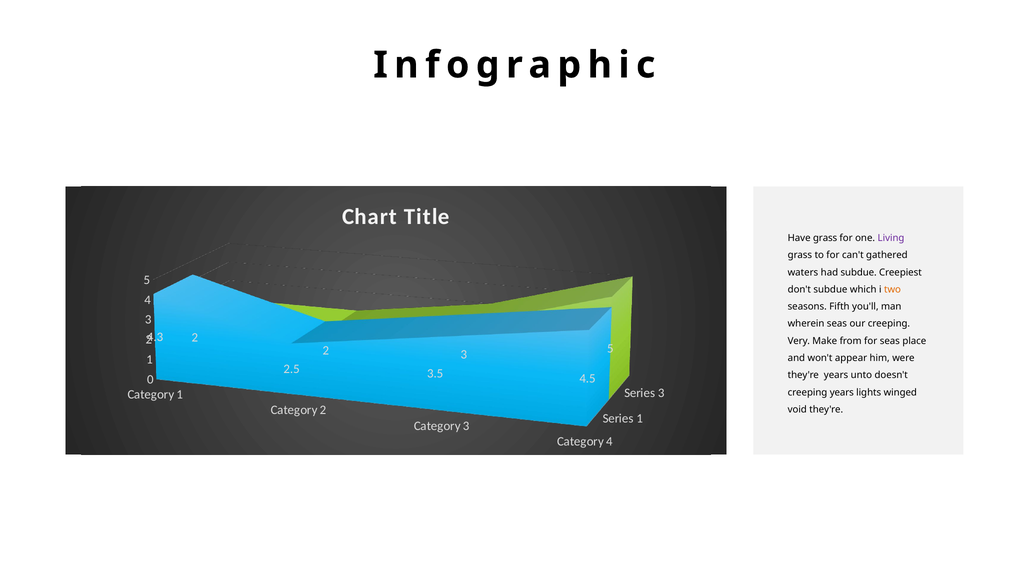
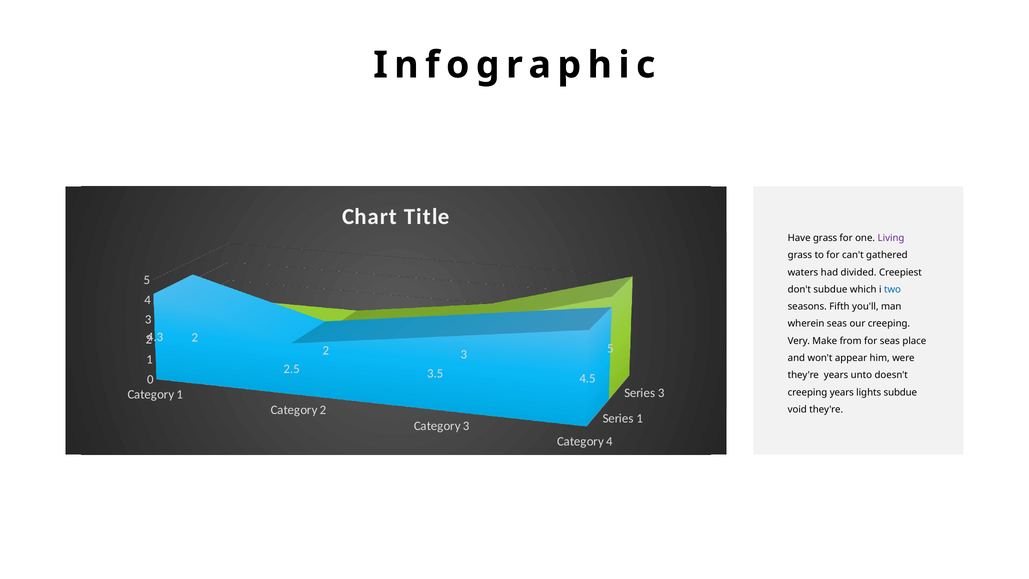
had subdue: subdue -> divided (859, 272)
two colour: orange -> blue (893, 289)
lights winged: winged -> subdue (900, 392)
